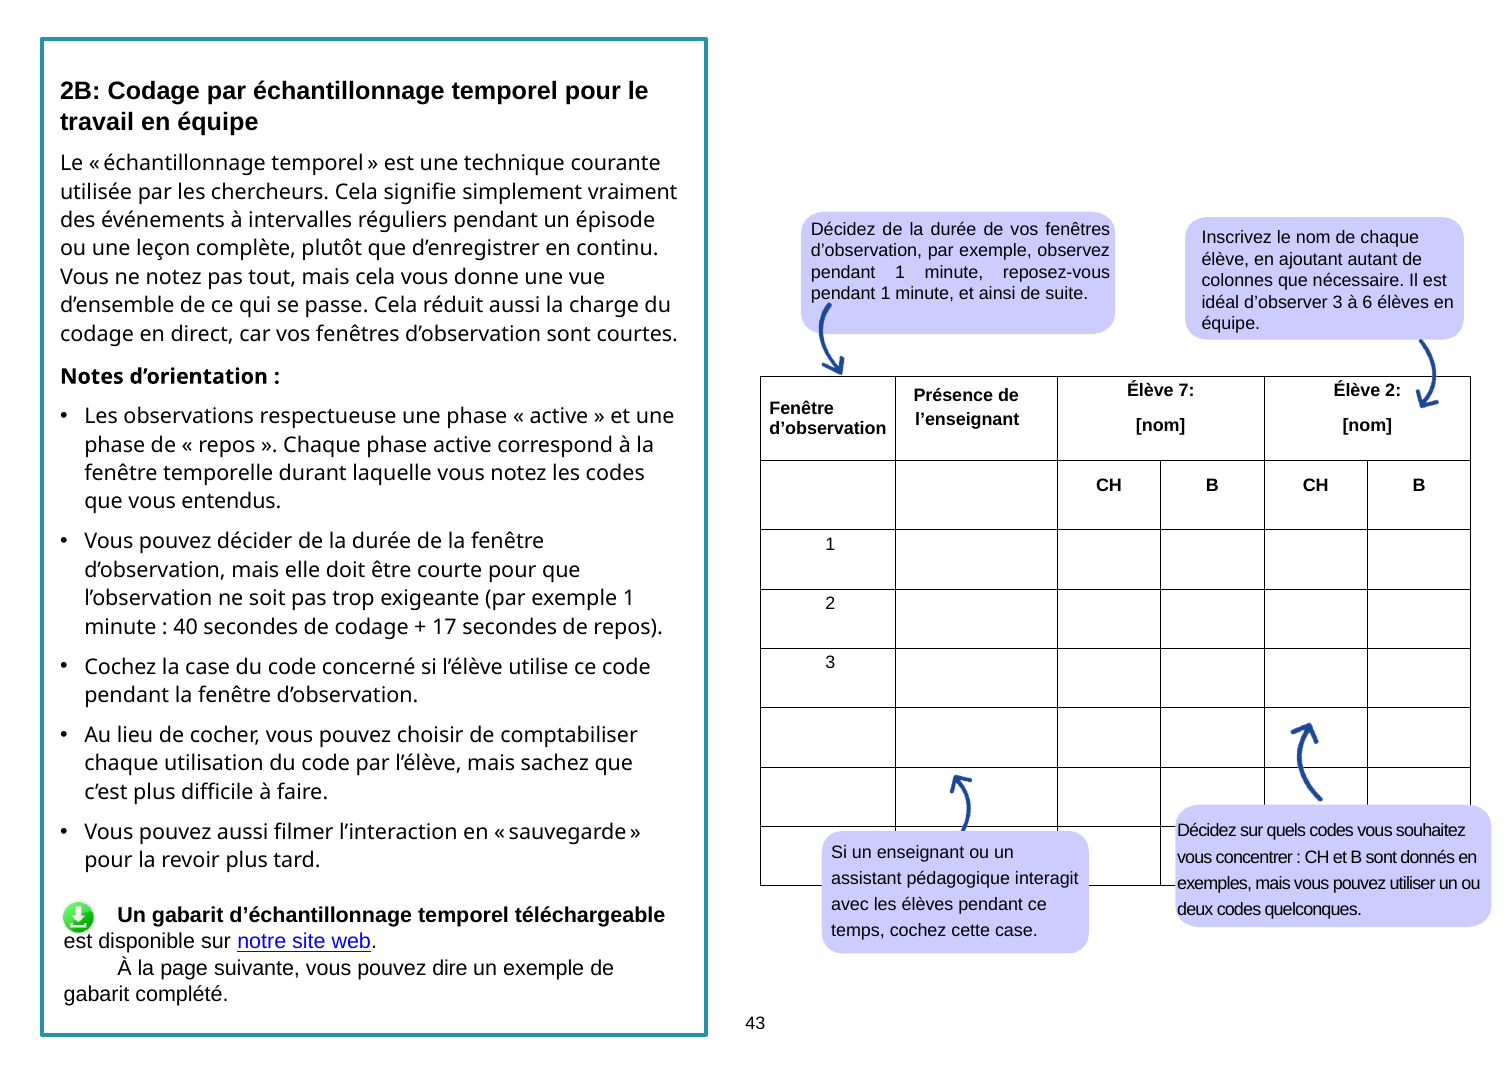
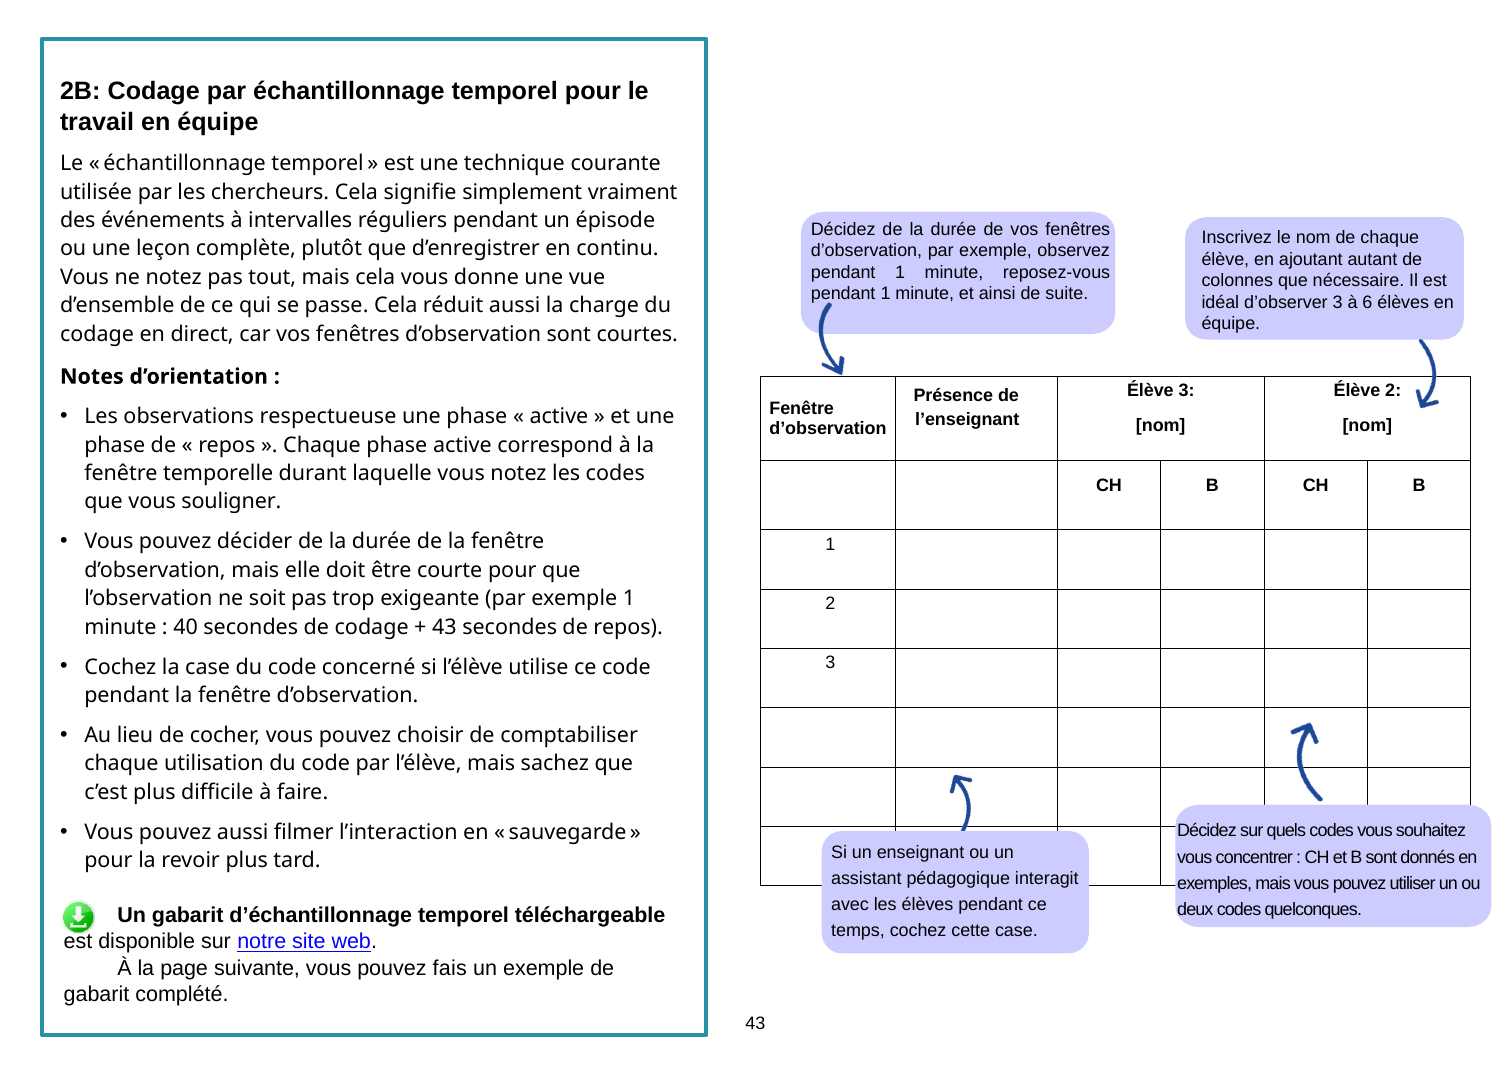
Élève 7: 7 -> 3 (1187, 390)
entendus: entendus -> souligner (231, 502)
17: 17 -> 43 (445, 627)
dire: dire -> fais (450, 968)
